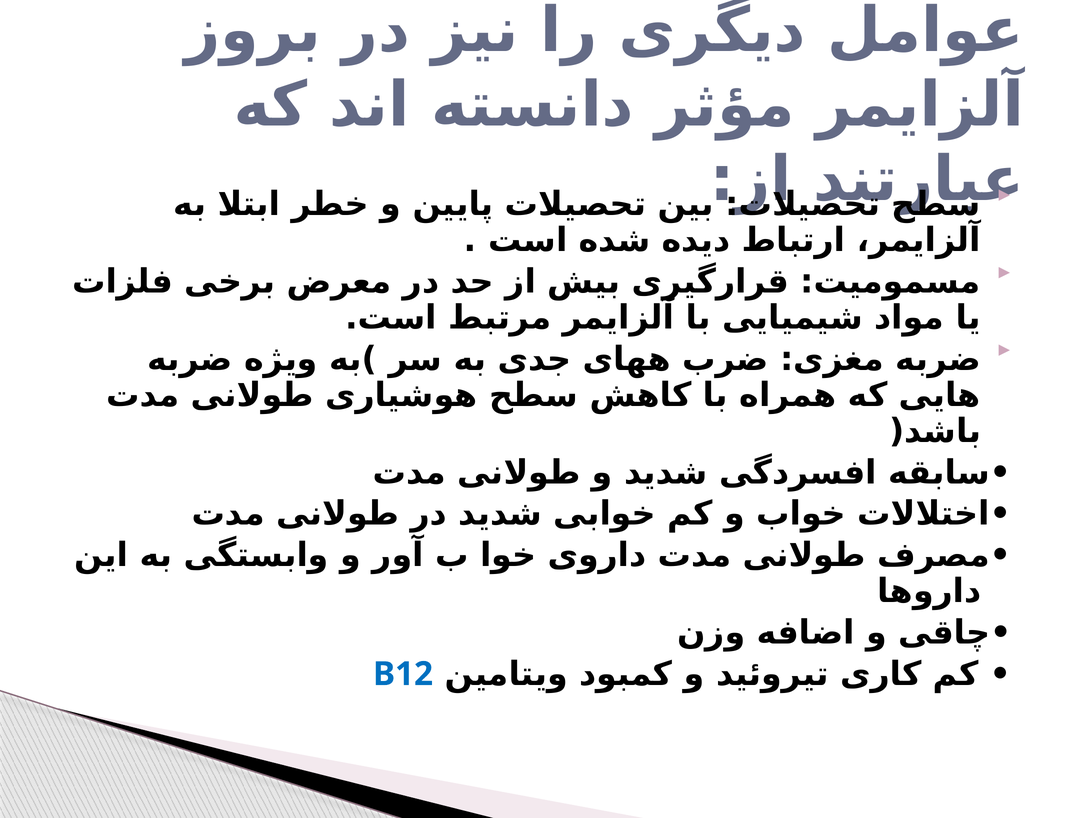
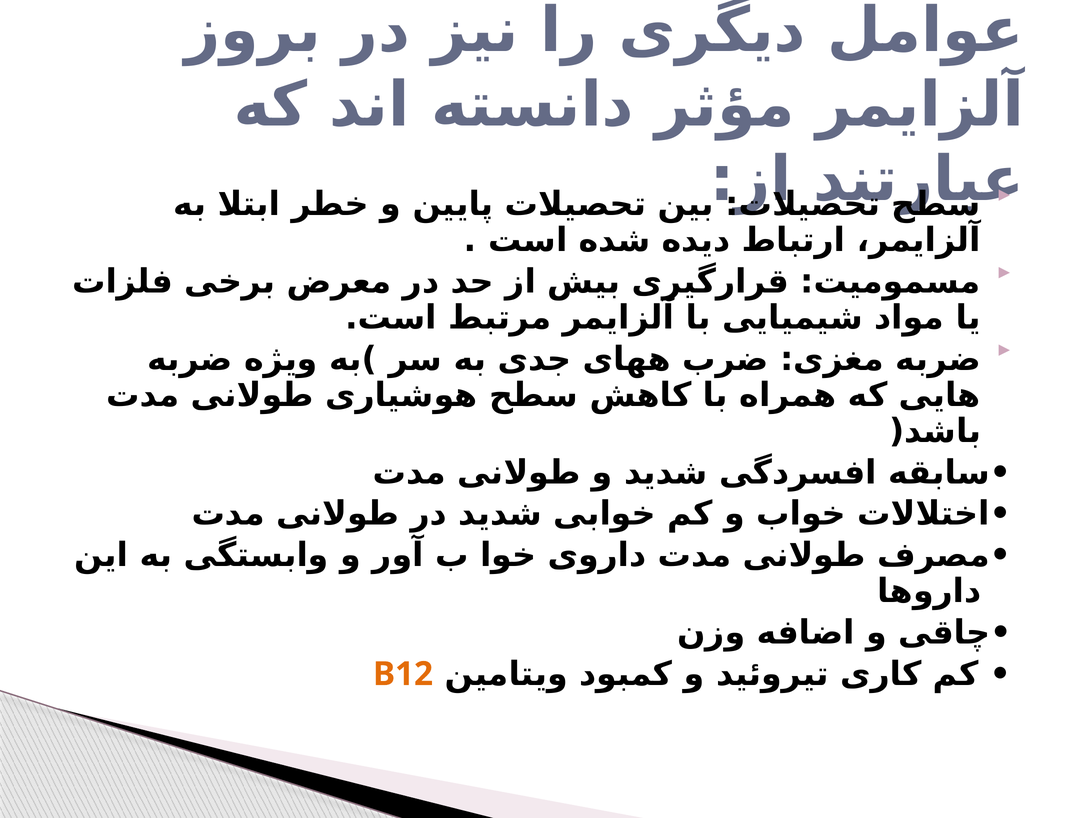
B12 colour: blue -> orange (403, 674)
